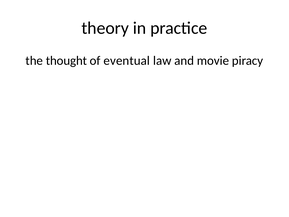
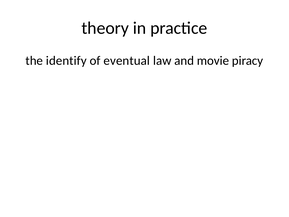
thought: thought -> identify (66, 61)
